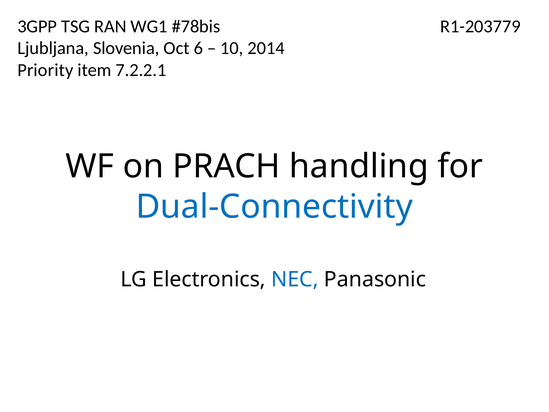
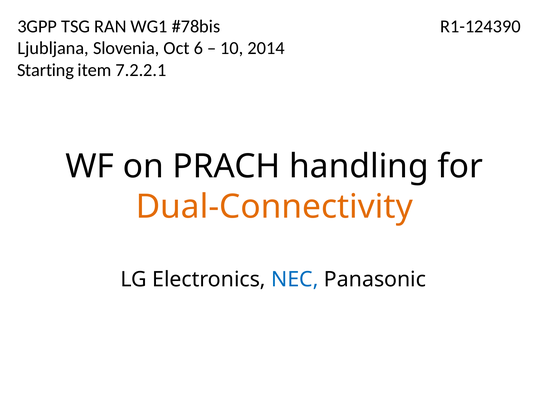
R1-203779: R1-203779 -> R1-124390 (480, 26)
Priority: Priority -> Starting (46, 70)
Dual-Connectivity colour: blue -> orange (274, 207)
